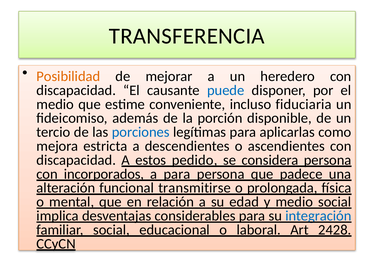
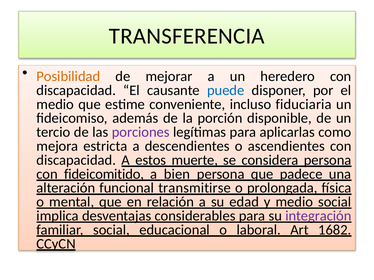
porciones colour: blue -> purple (141, 132)
pedido: pedido -> muerte (195, 160)
incorporados: incorporados -> fideicomitido (104, 174)
a para: para -> bien (177, 174)
integración colour: blue -> purple (318, 216)
2428: 2428 -> 1682 (335, 230)
